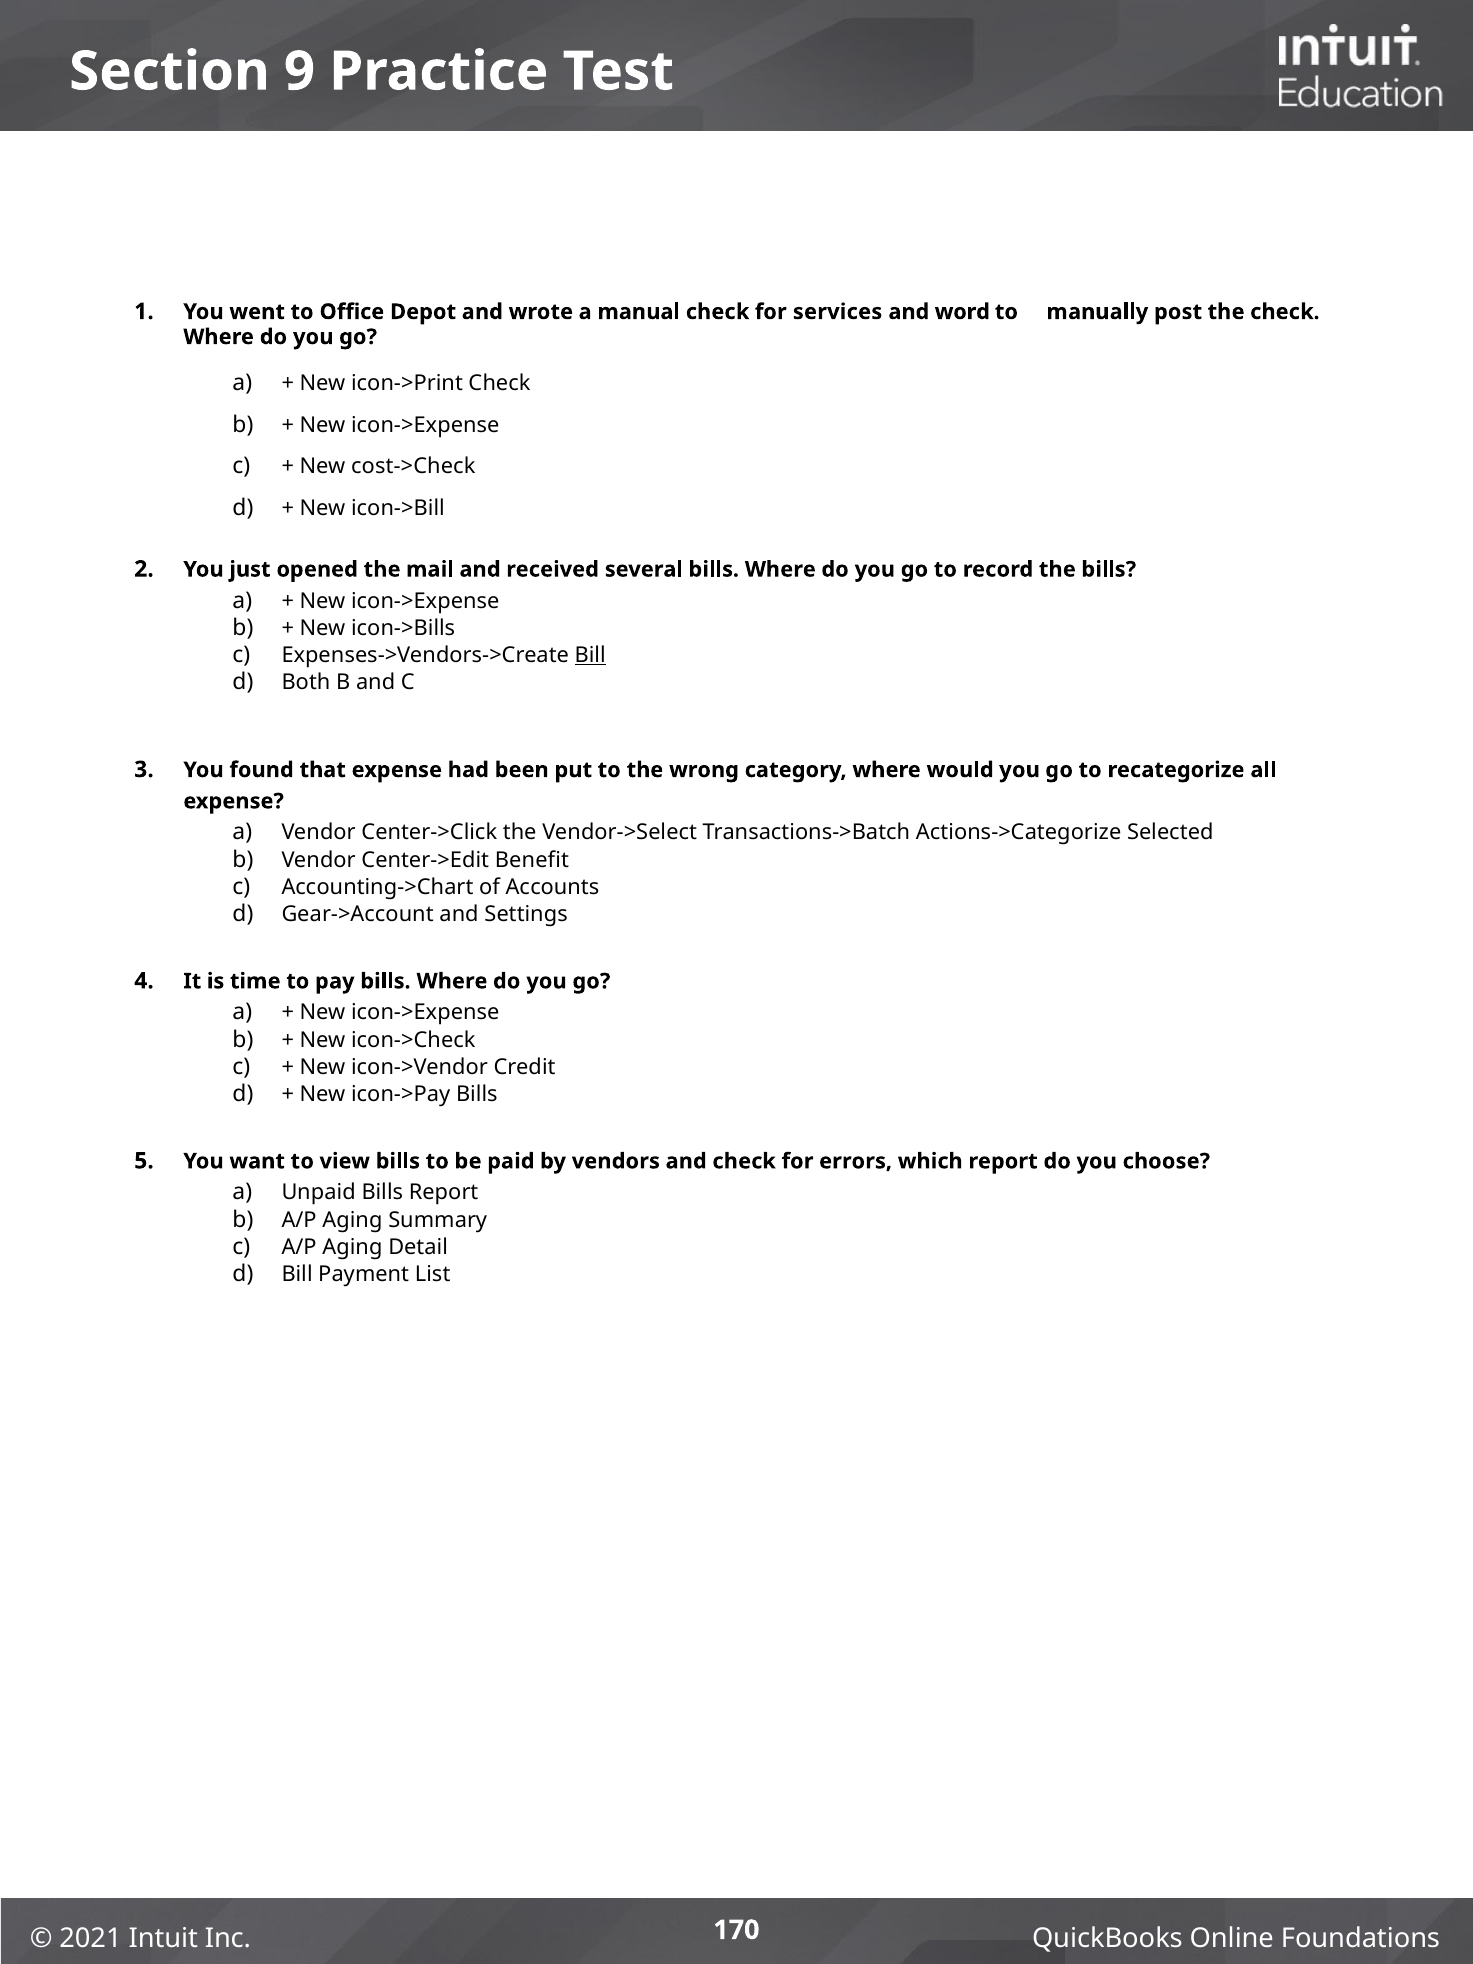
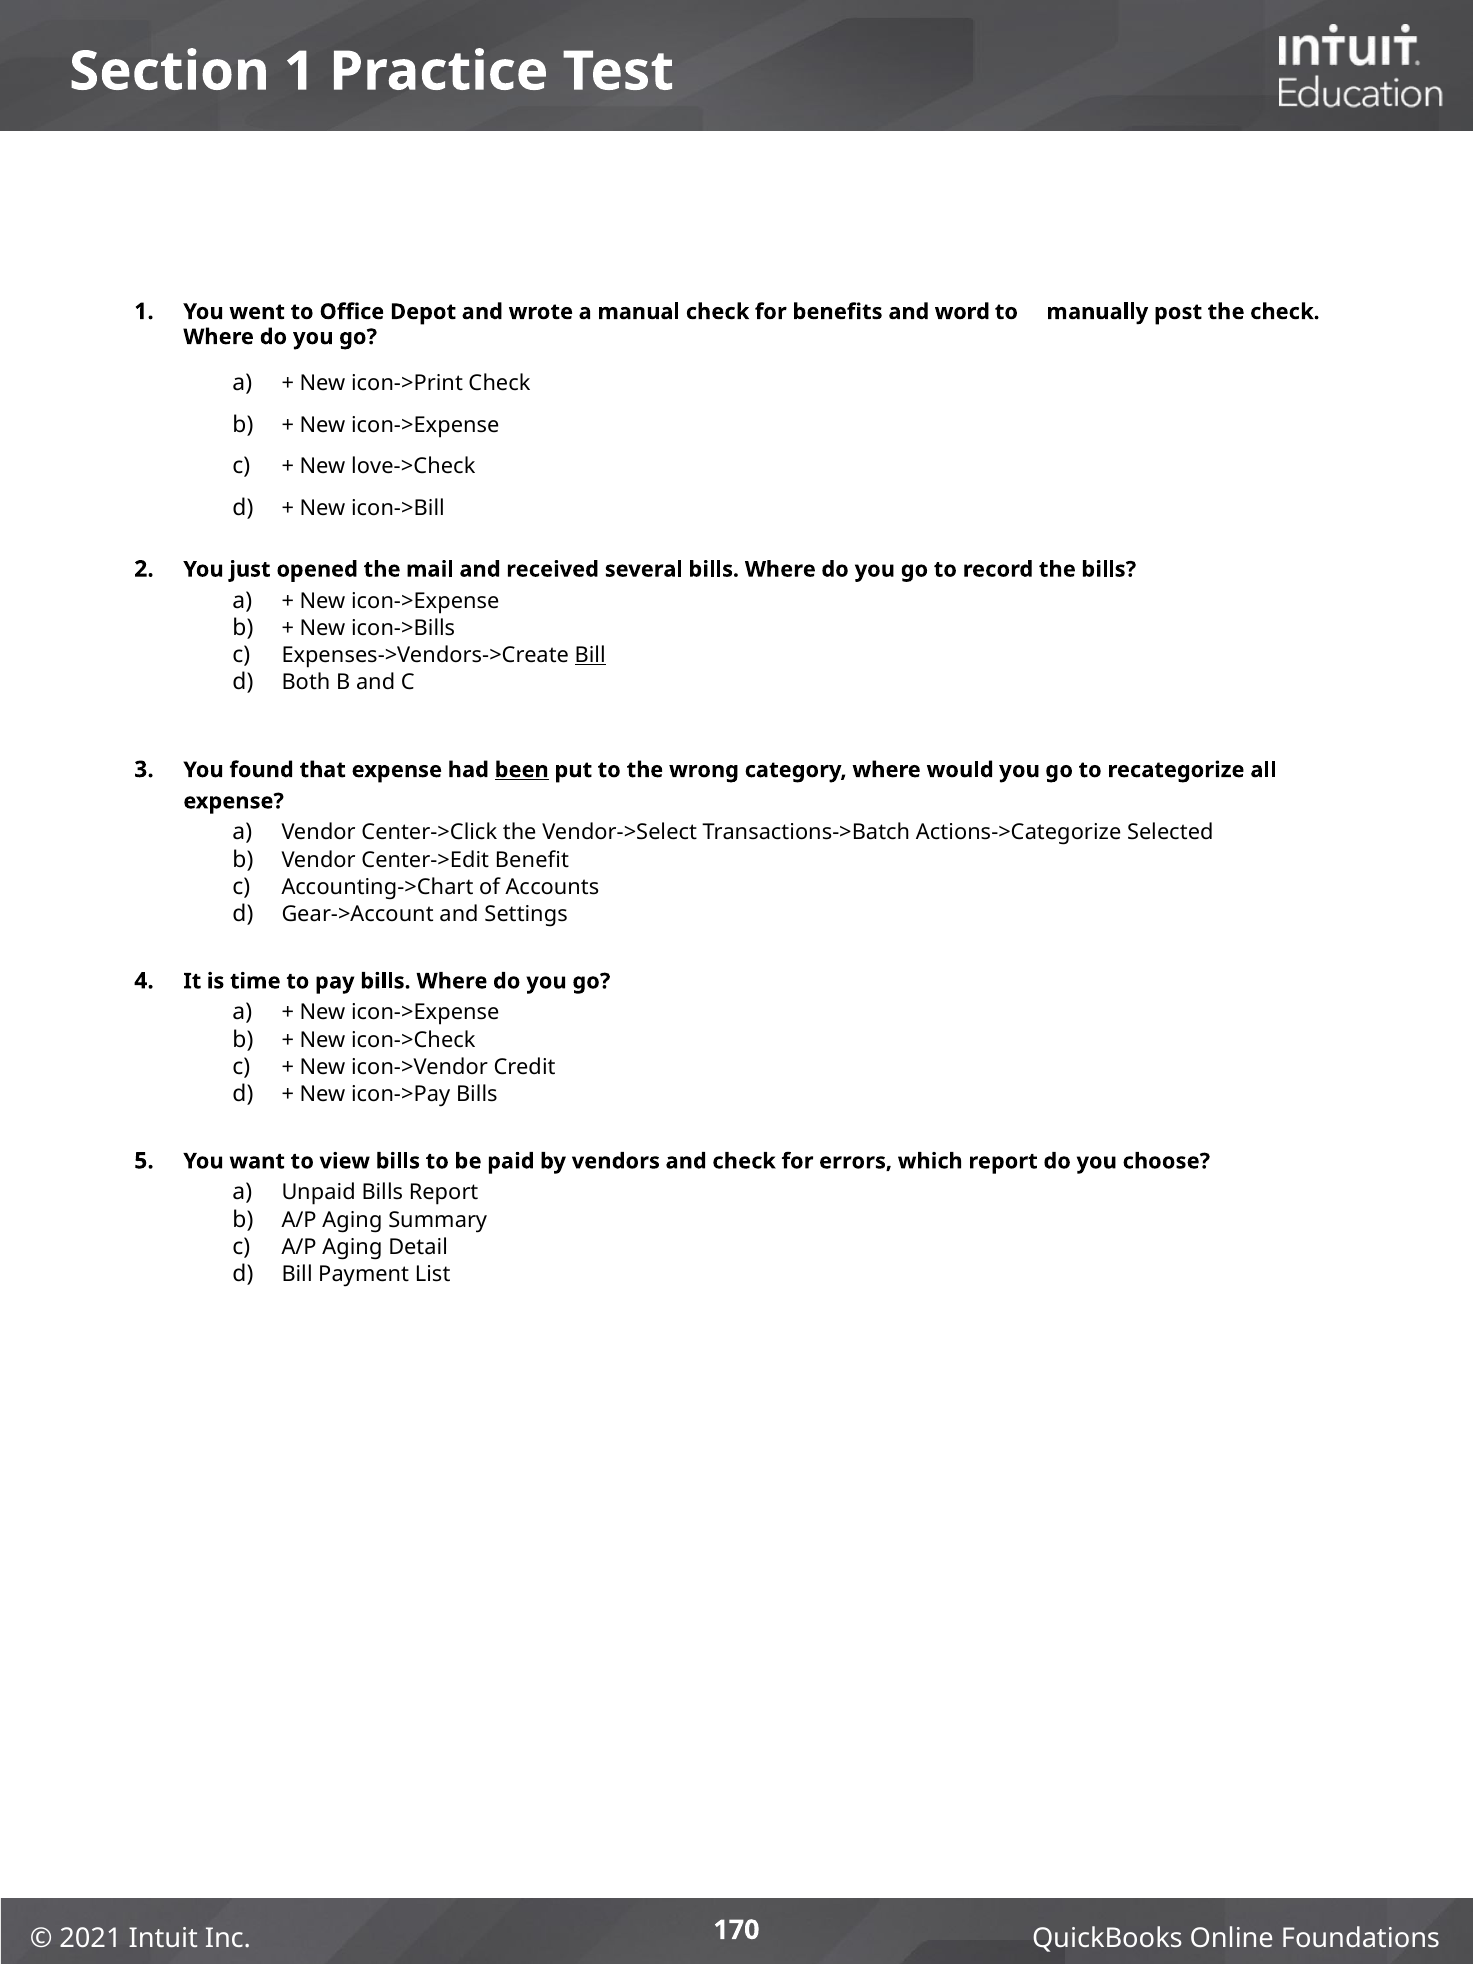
Section 9: 9 -> 1 (299, 72)
services: services -> benefits (838, 312)
cost->Check: cost->Check -> love->Check (413, 467)
been underline: none -> present (522, 770)
